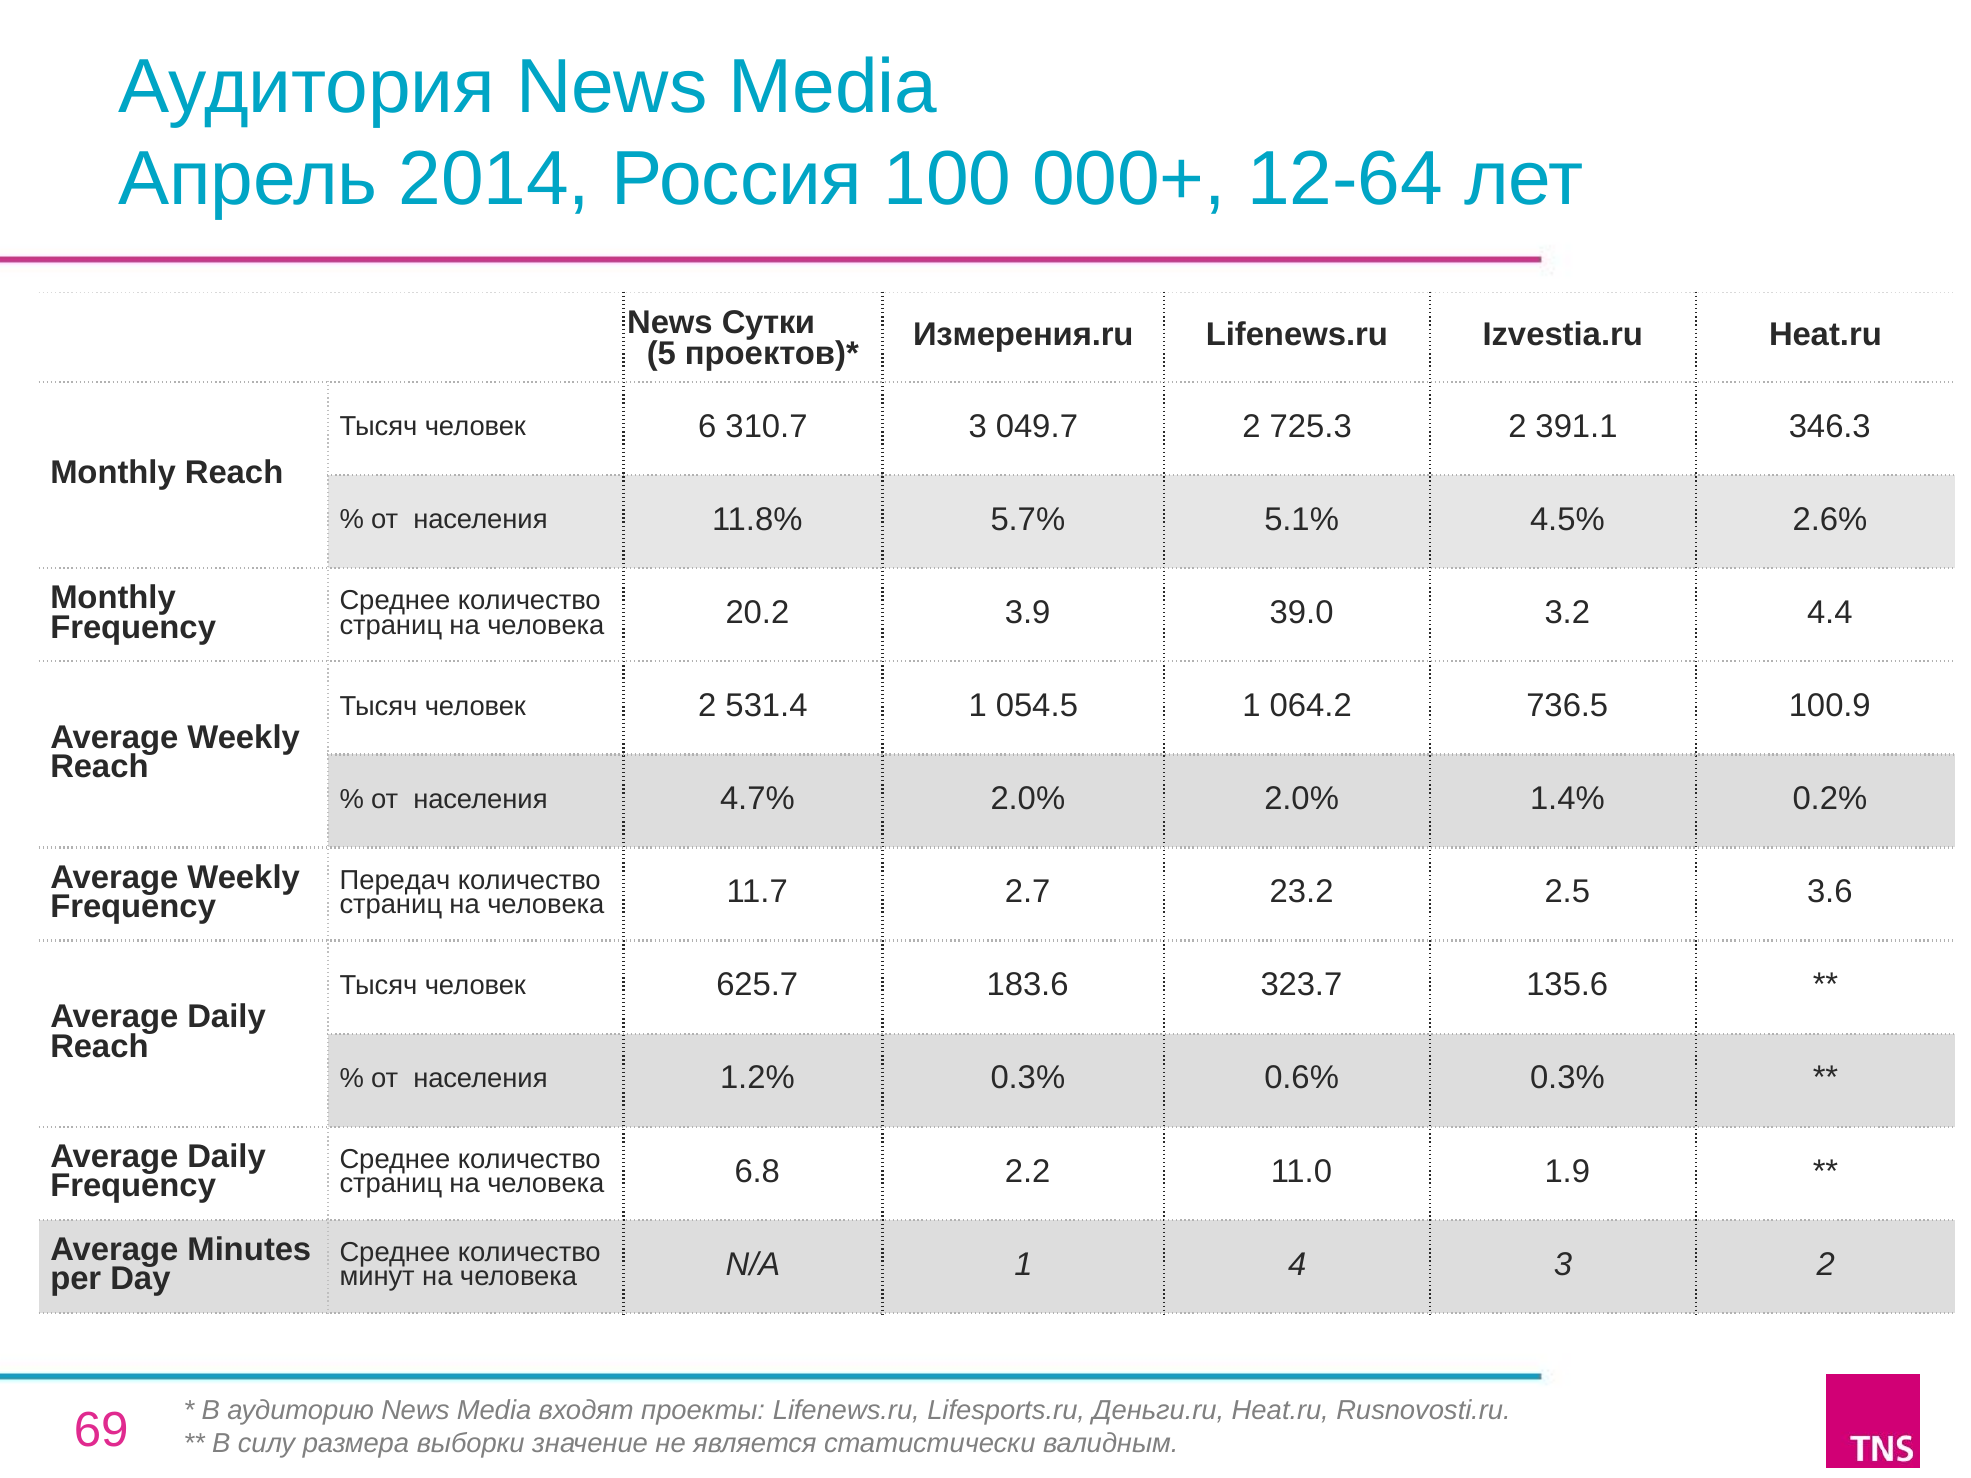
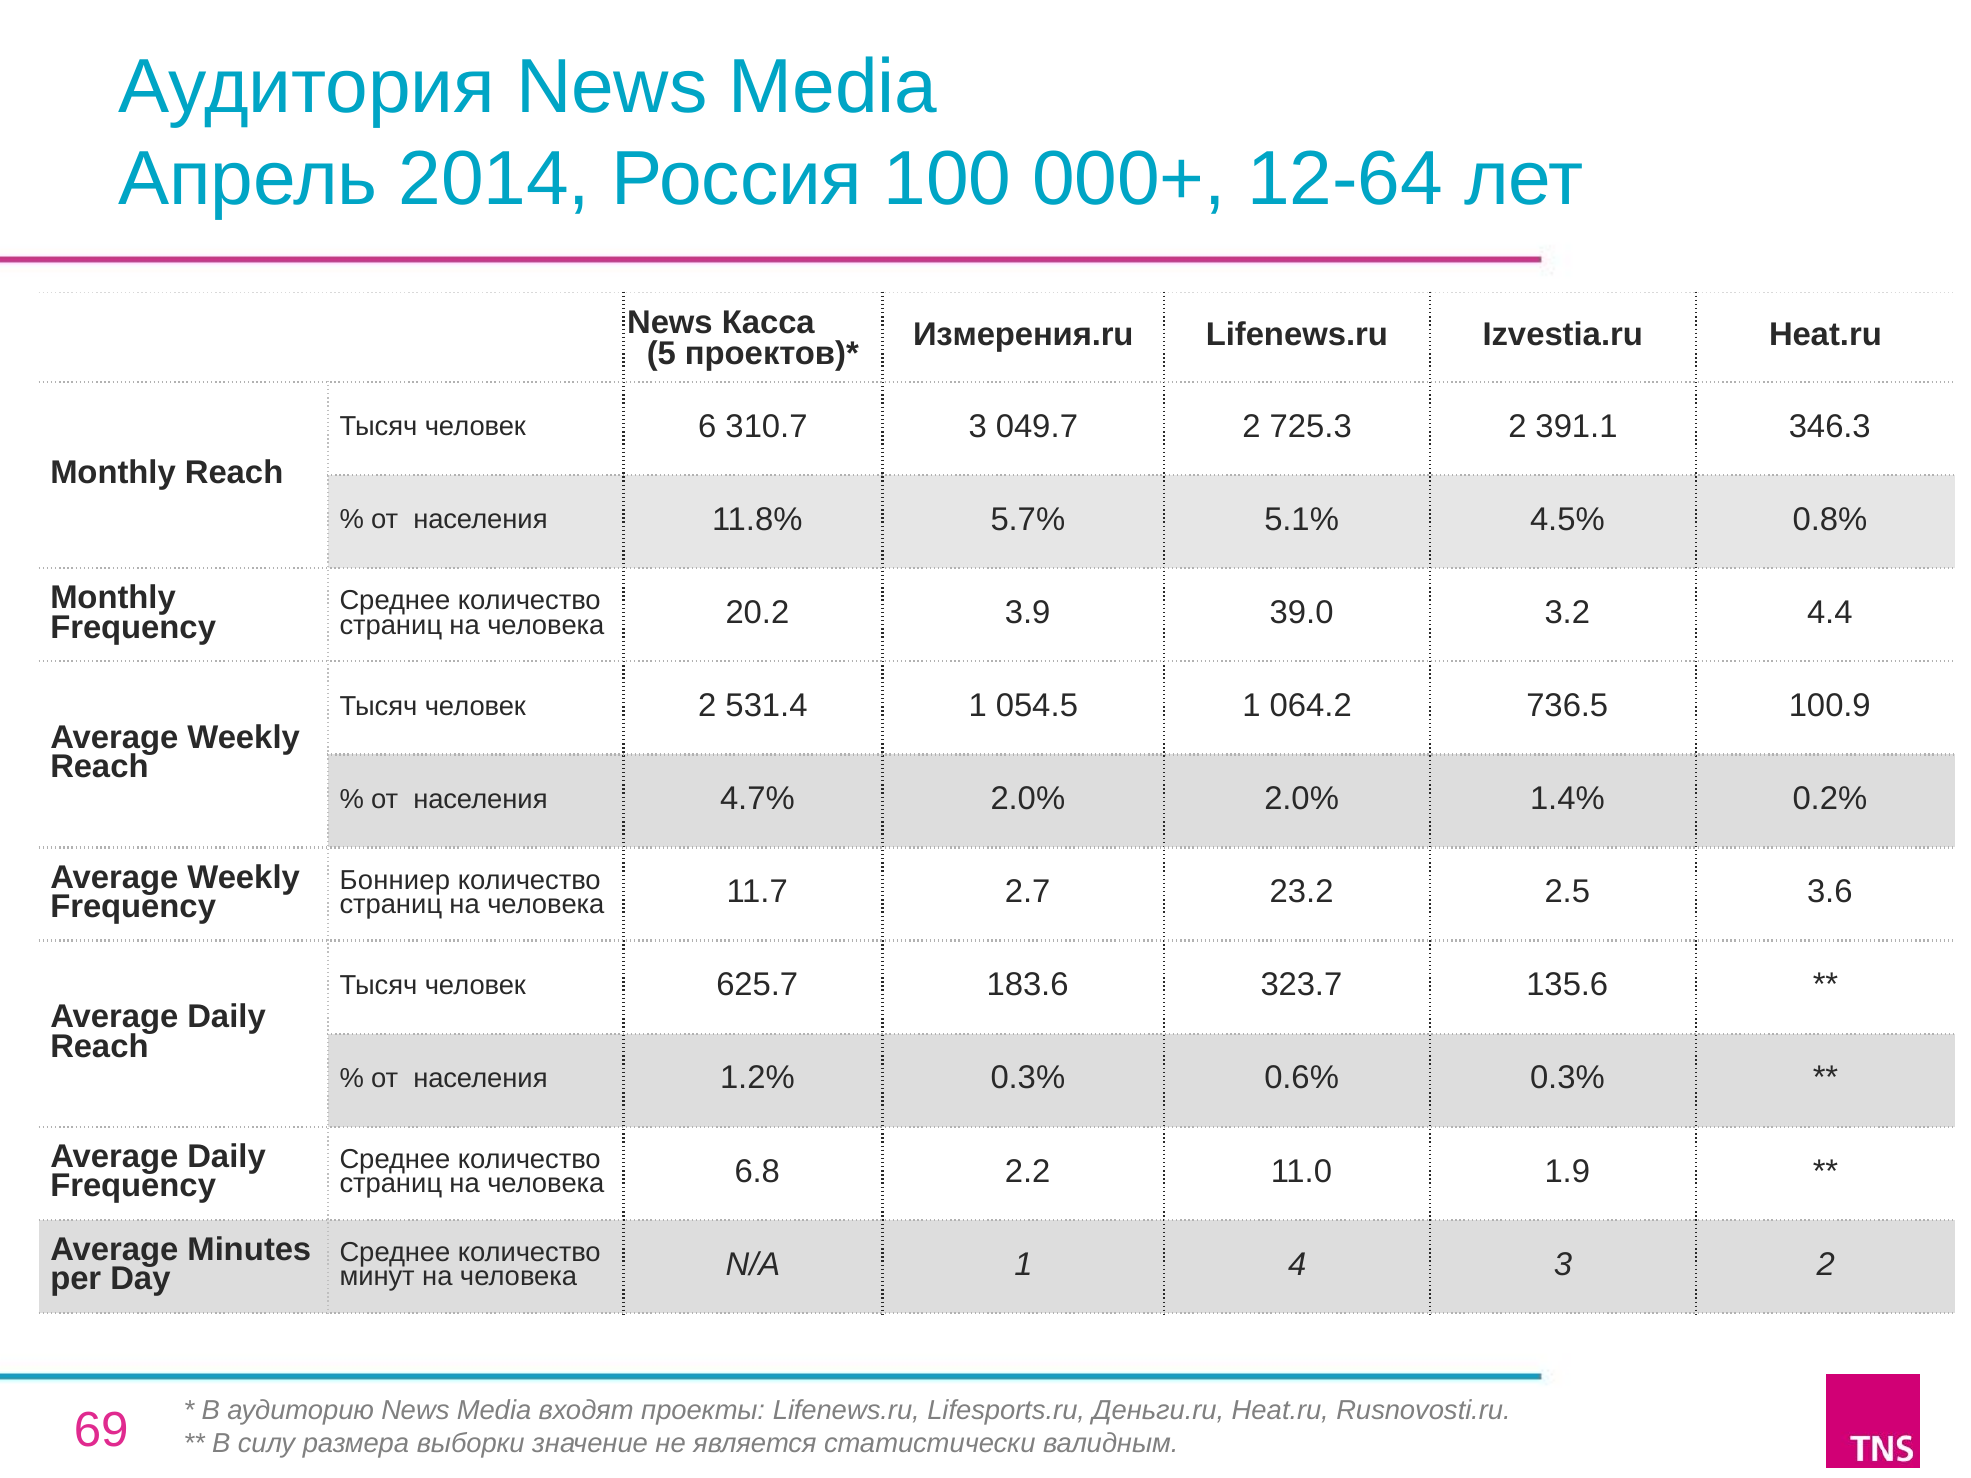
Сутки: Сутки -> Касса (768, 323)
2.6%: 2.6% -> 0.8% (1830, 520)
Передач: Передач -> Бонниер (395, 880)
